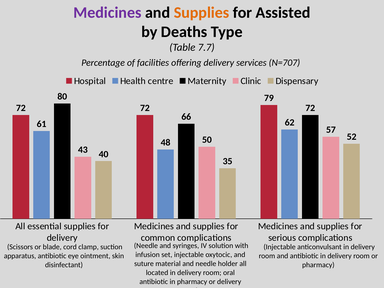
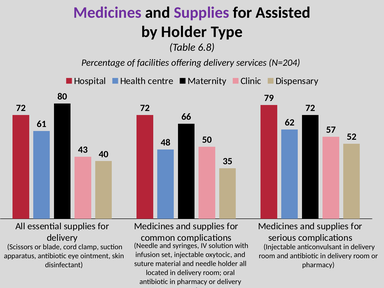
Supplies colour: orange -> purple (202, 13)
by Deaths: Deaths -> Holder (184, 32)
7.7: 7.7 -> 6.8 (206, 47)
N=707: N=707 -> N=204 (284, 63)
